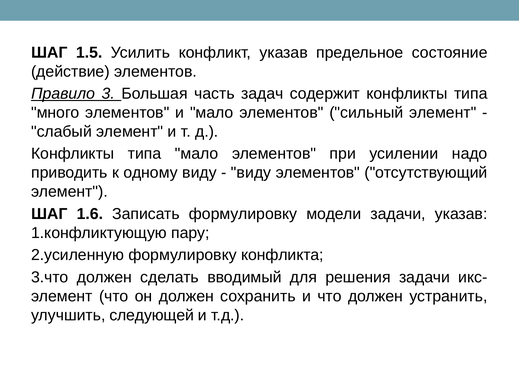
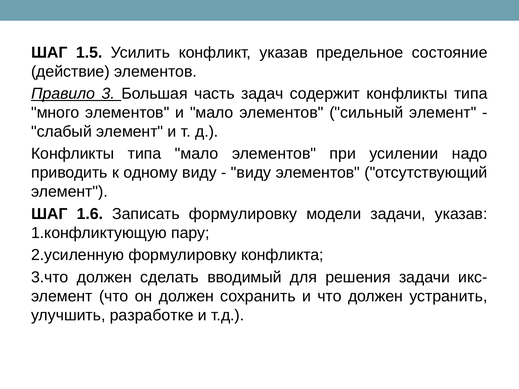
следующей: следующей -> разработке (152, 315)
